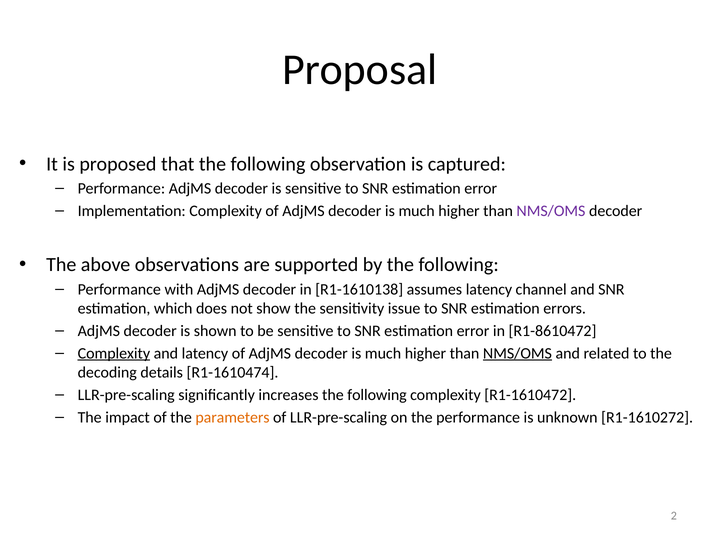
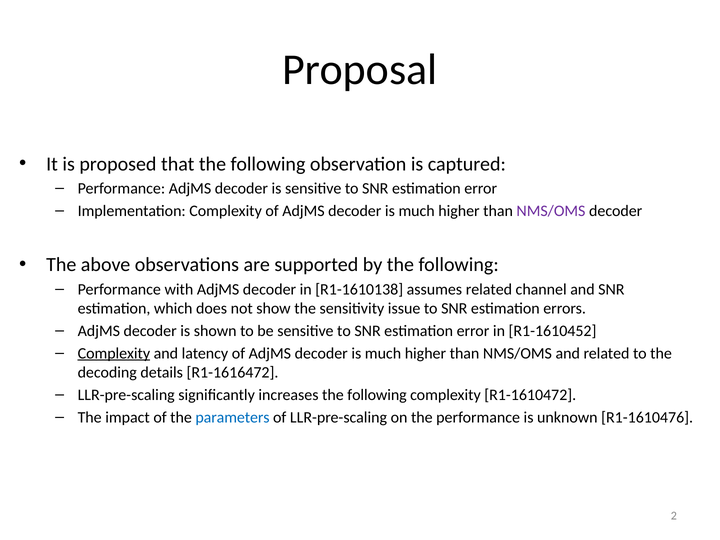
assumes latency: latency -> related (489, 289)
R1-8610472: R1-8610472 -> R1-1610452 (553, 331)
NMS/OMS underline: present -> none (517, 353)
R1-1610474: R1-1610474 -> R1-1616472 (233, 372)
parameters colour: orange -> blue (233, 417)
R1-1610272: R1-1610272 -> R1-1610476 (647, 417)
